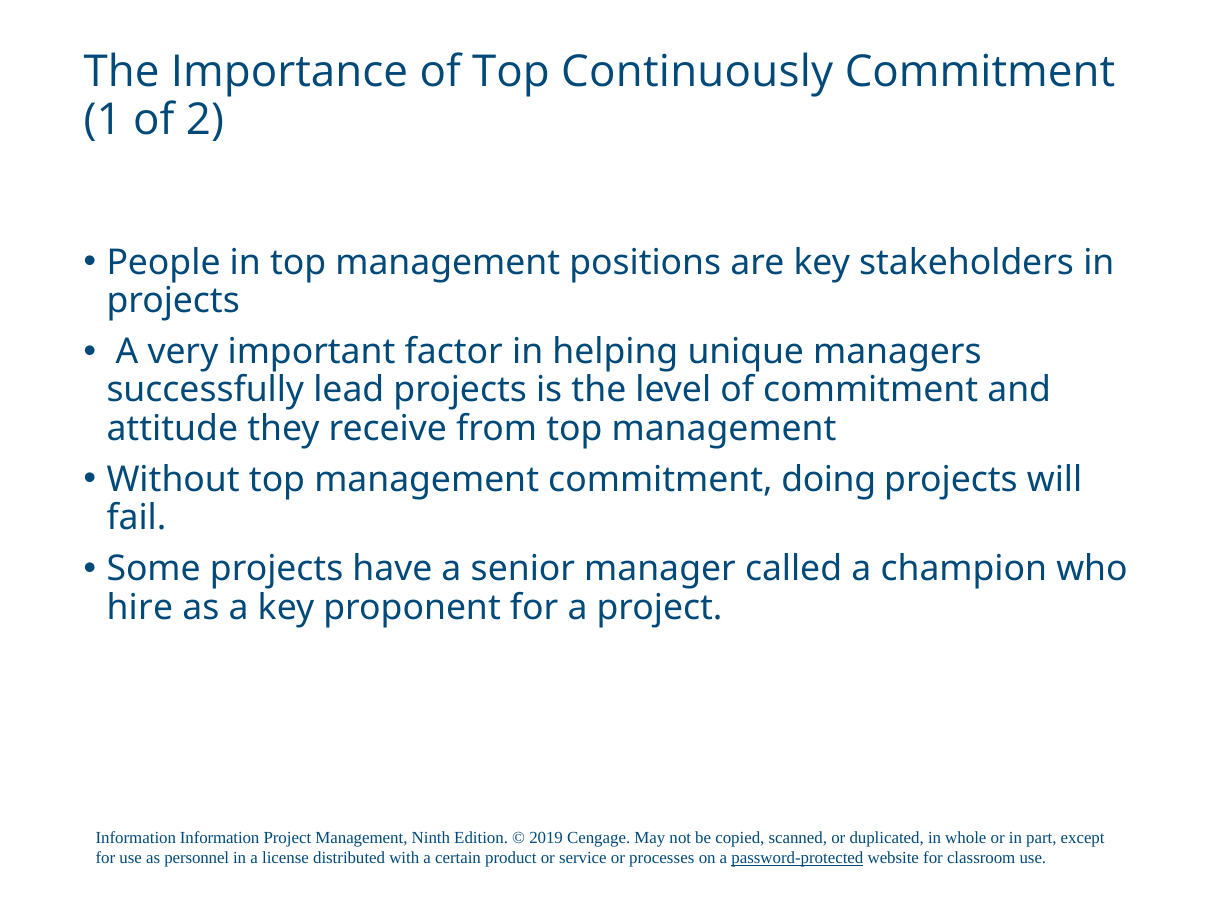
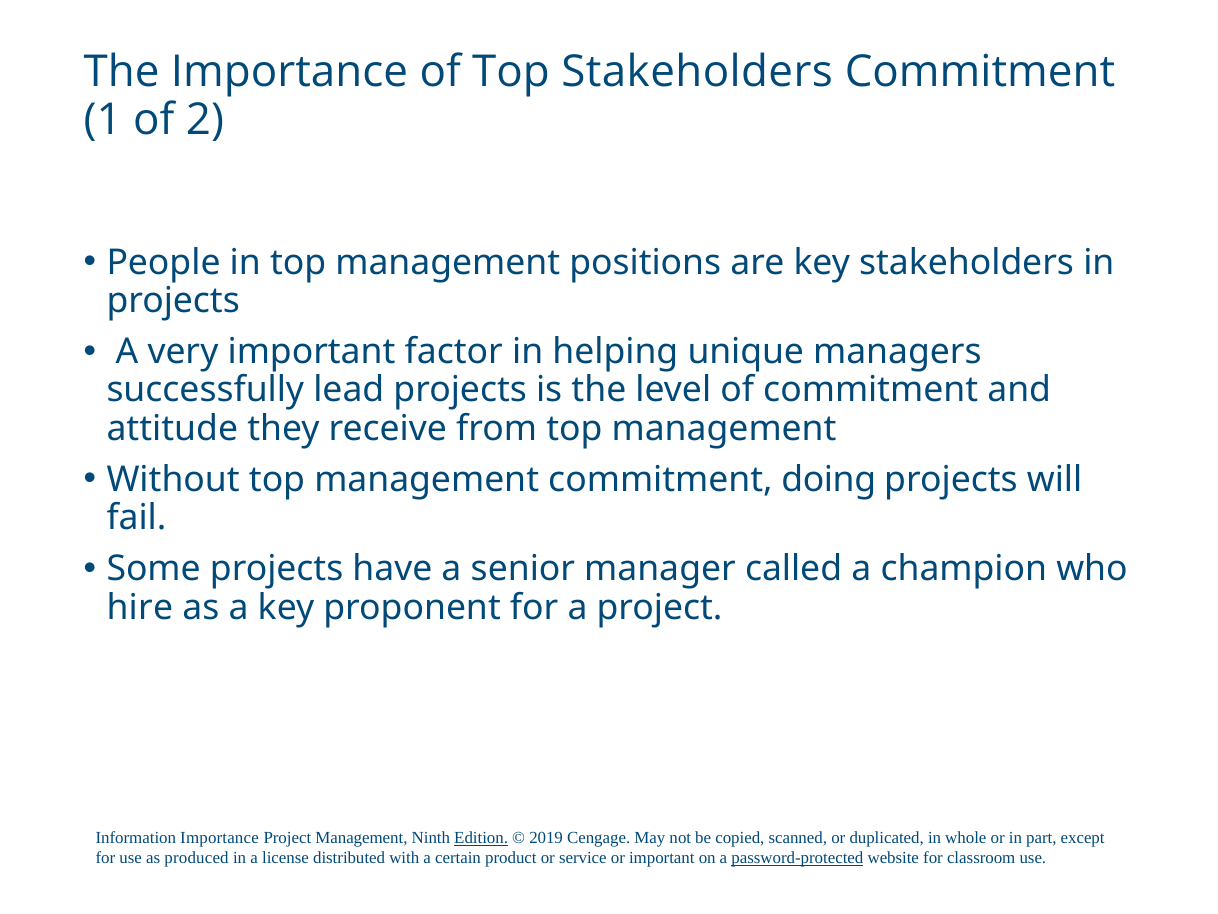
Top Continuously: Continuously -> Stakeholders (697, 72)
Information Information: Information -> Importance (220, 837)
Edition underline: none -> present (481, 837)
personnel: personnel -> produced (197, 858)
or processes: processes -> important (662, 858)
